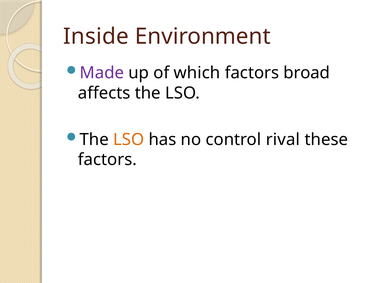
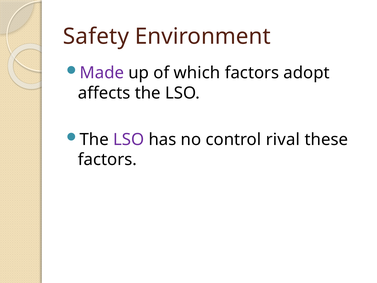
Inside: Inside -> Safety (96, 36)
broad: broad -> adopt (307, 73)
LSO colour: orange -> purple (129, 139)
